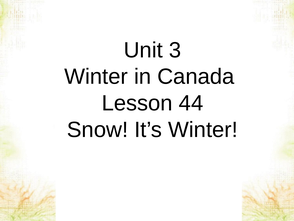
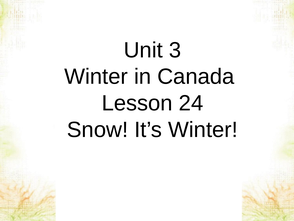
44: 44 -> 24 (191, 103)
